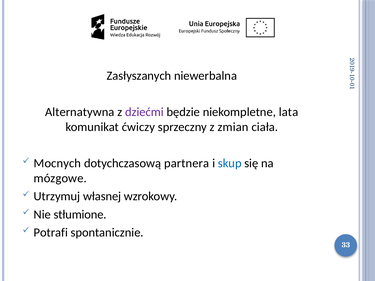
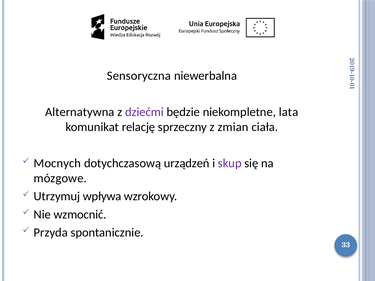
Zasłyszanych: Zasłyszanych -> Sensoryczna (139, 76)
ćwiczy: ćwiczy -> relację (138, 127)
partnera: partnera -> urządzeń (187, 163)
skup colour: blue -> purple (230, 163)
własnej: własnej -> wpływa (102, 196)
stłumione: stłumione -> wzmocnić (80, 215)
Potrafi: Potrafi -> Przyda (51, 233)
